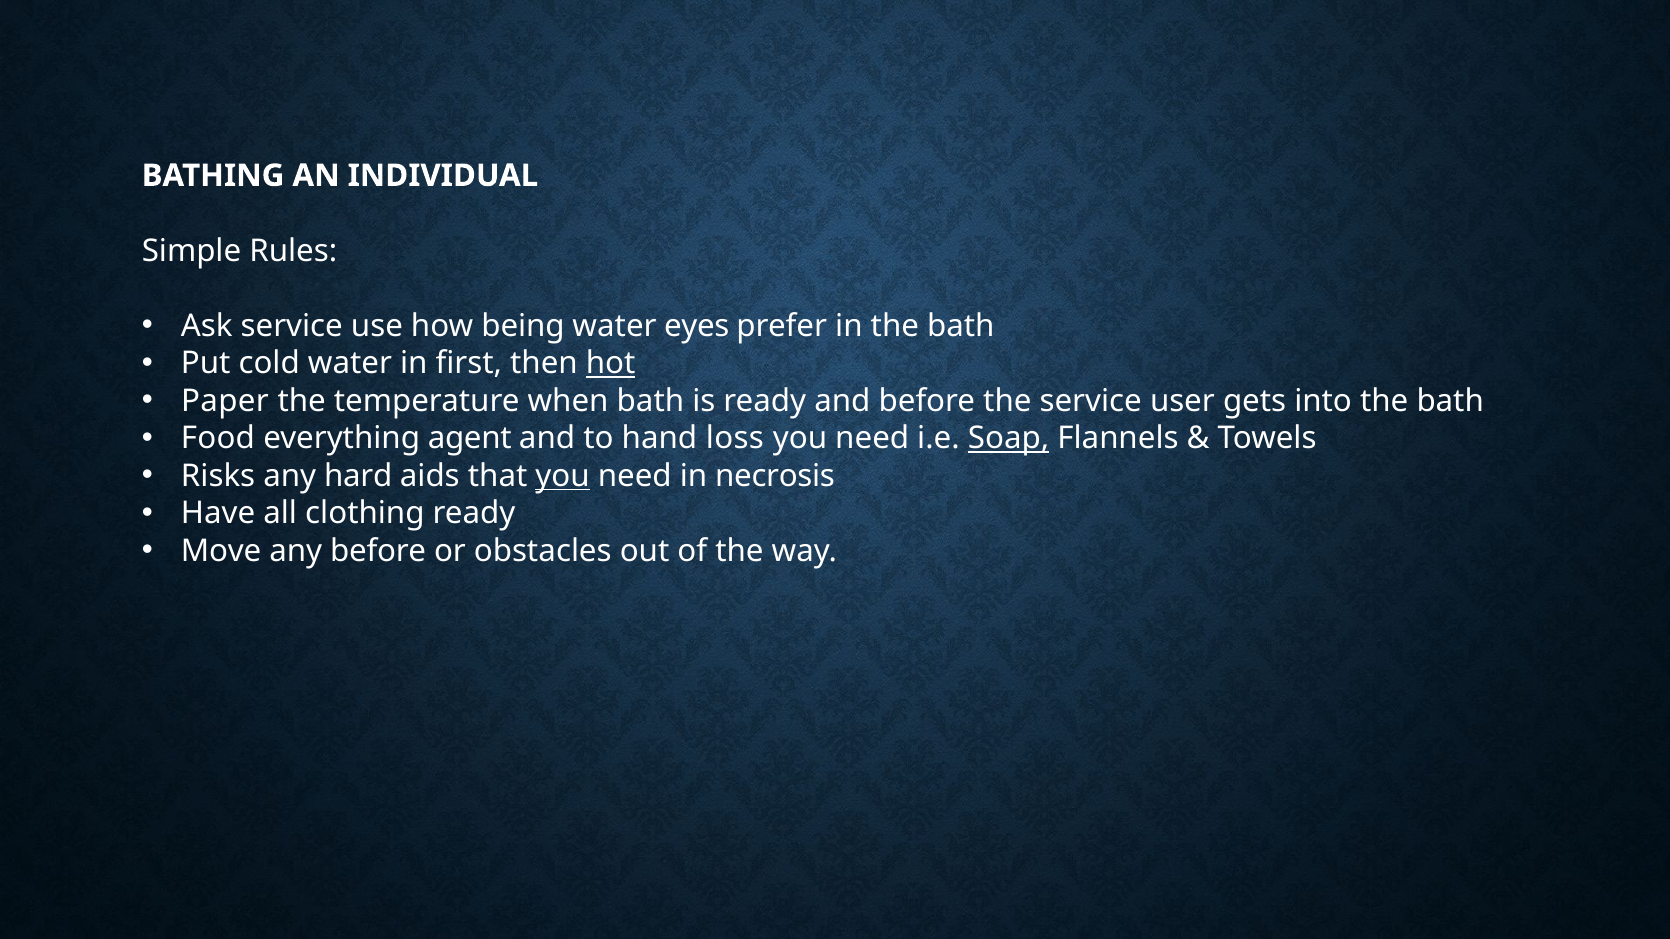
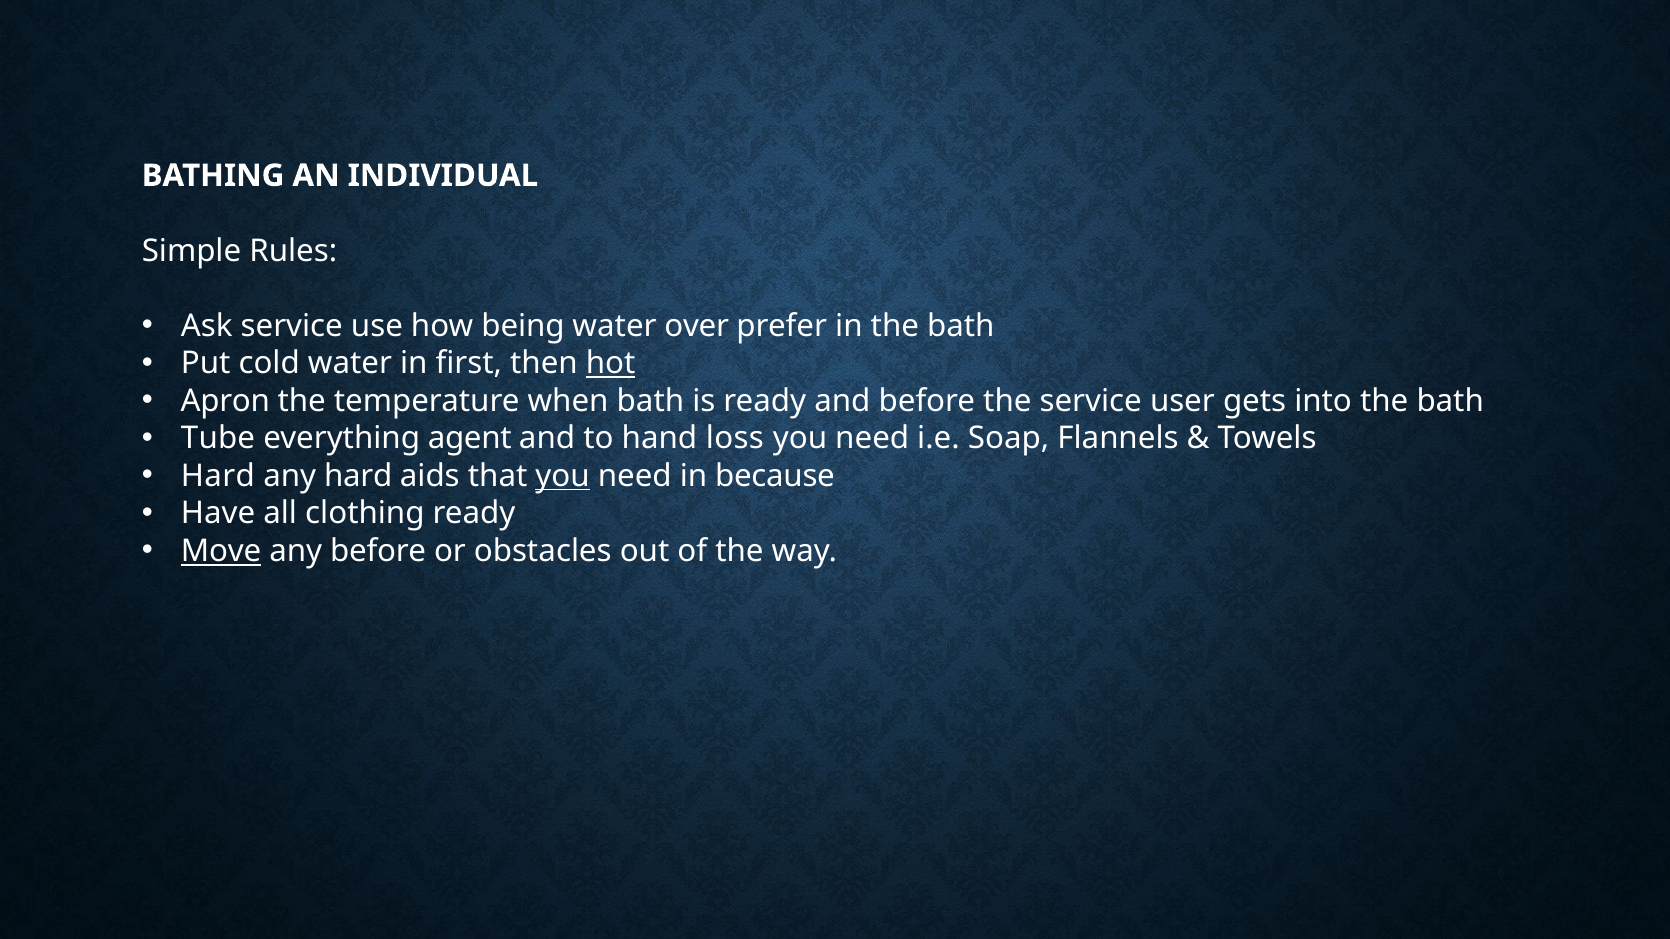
eyes: eyes -> over (697, 326)
Paper: Paper -> Apron (225, 401)
Food: Food -> Tube (218, 439)
Soap underline: present -> none (1009, 439)
Risks: Risks -> Hard (218, 476)
necrosis: necrosis -> because (775, 476)
Move underline: none -> present (221, 551)
